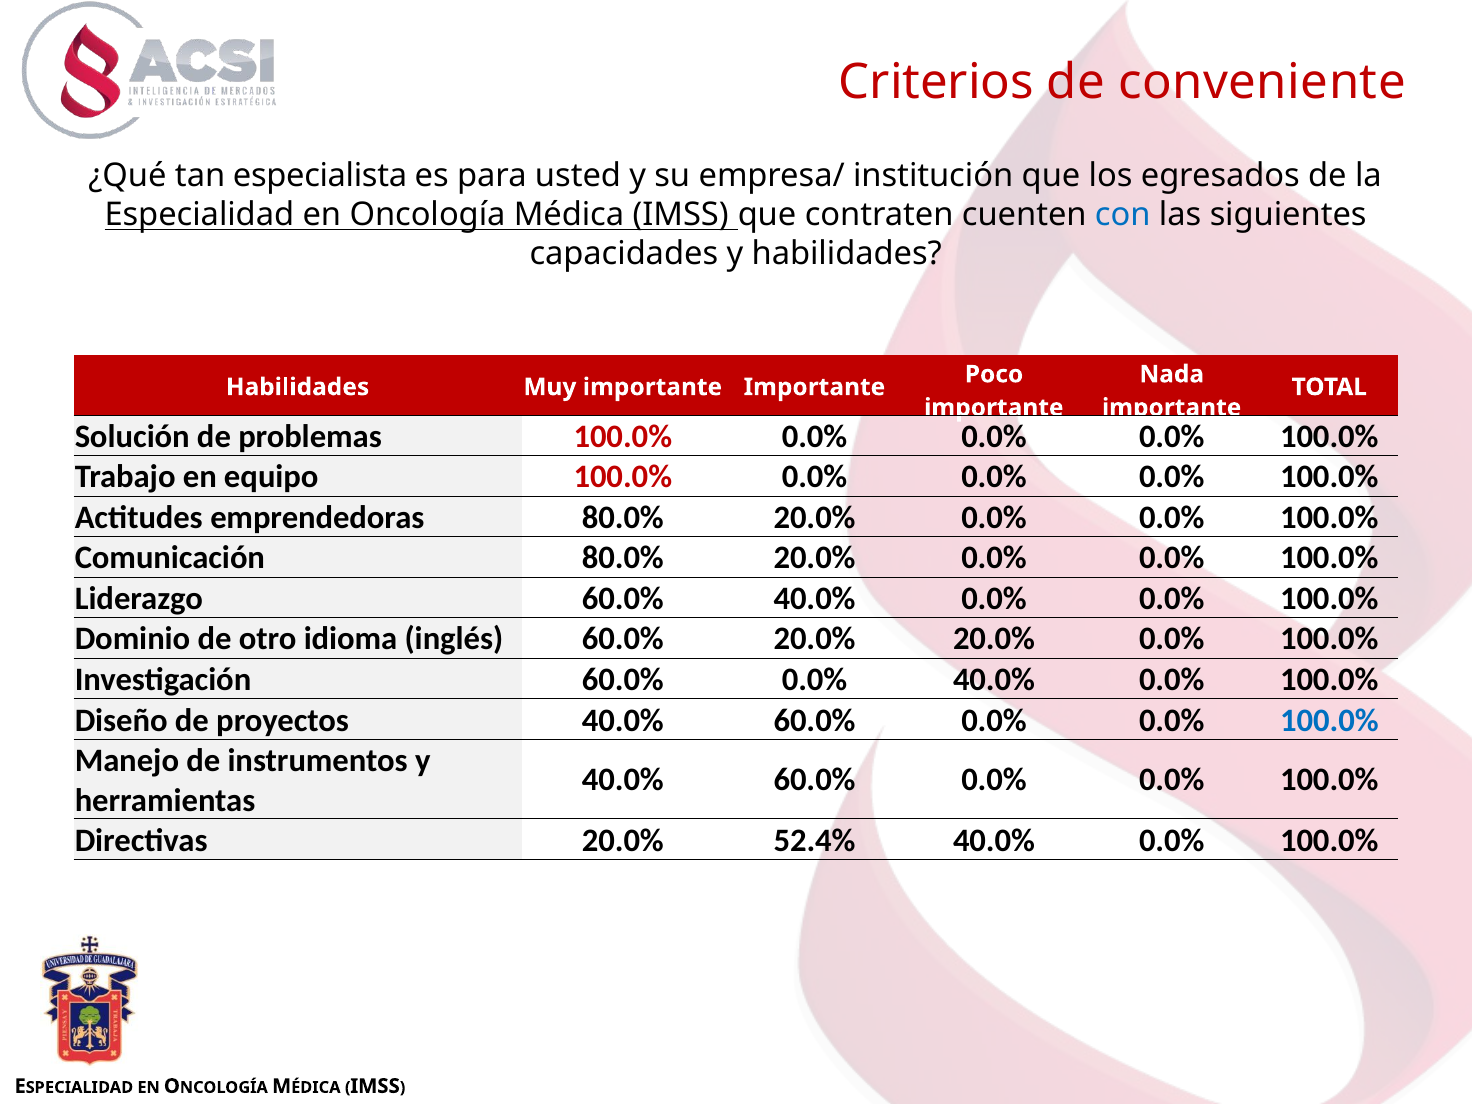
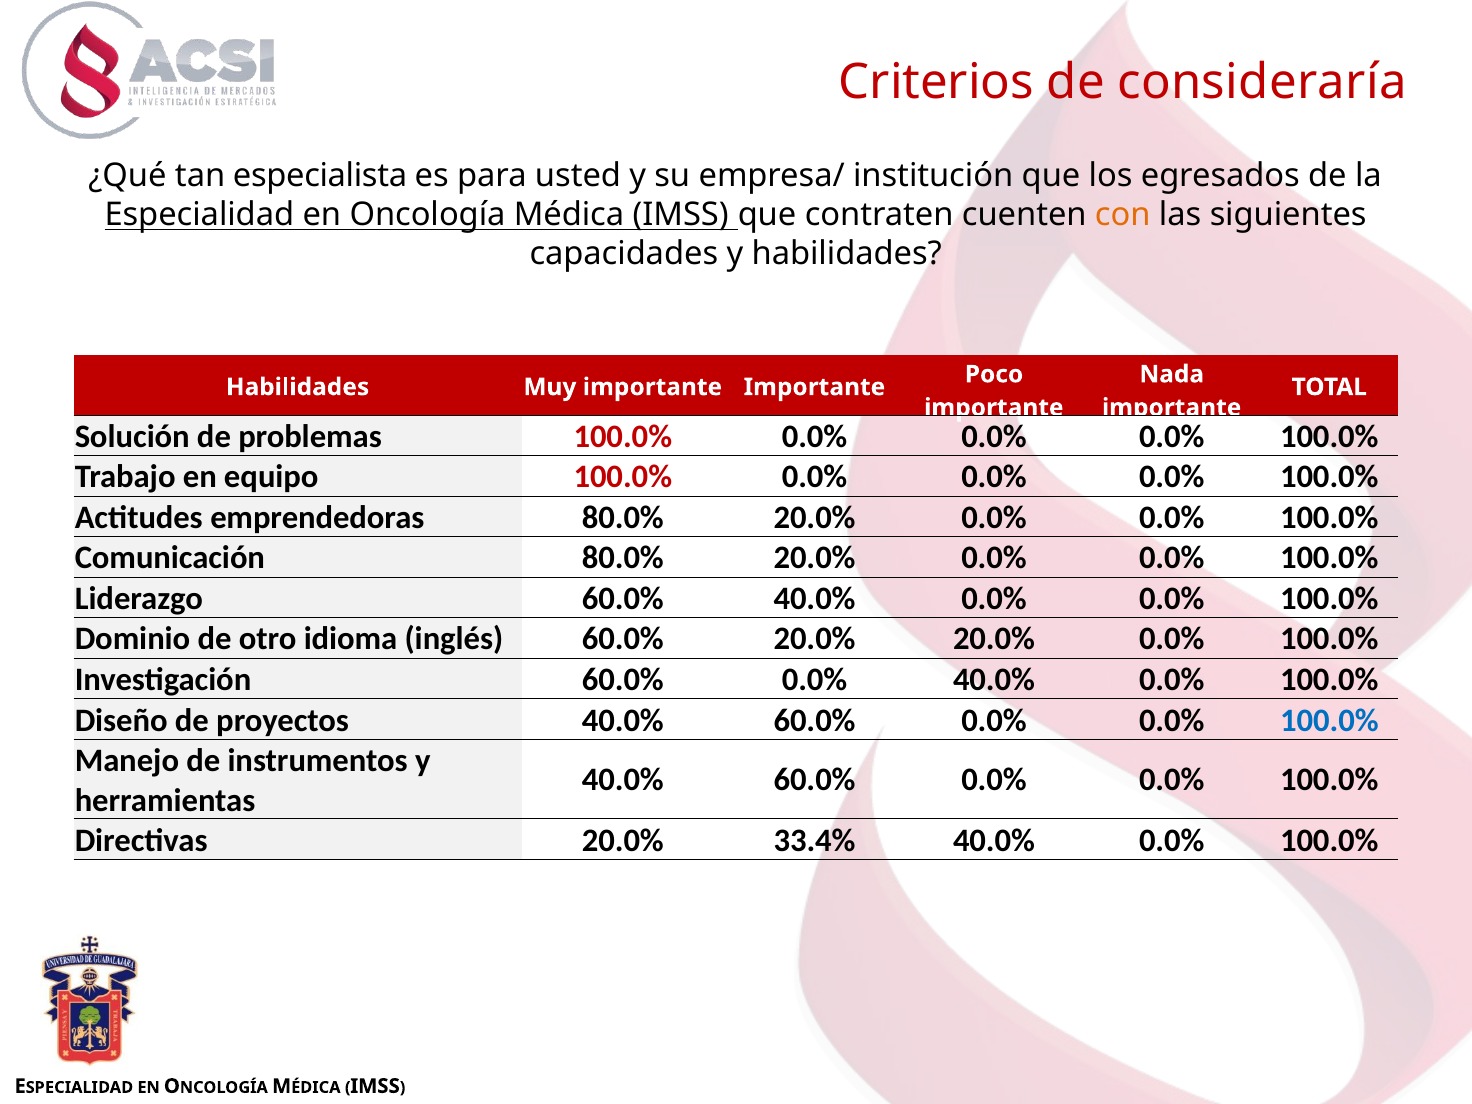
conveniente: conveniente -> consideraría (1262, 82)
con colour: blue -> orange (1123, 215)
52.4%: 52.4% -> 33.4% (815, 840)
